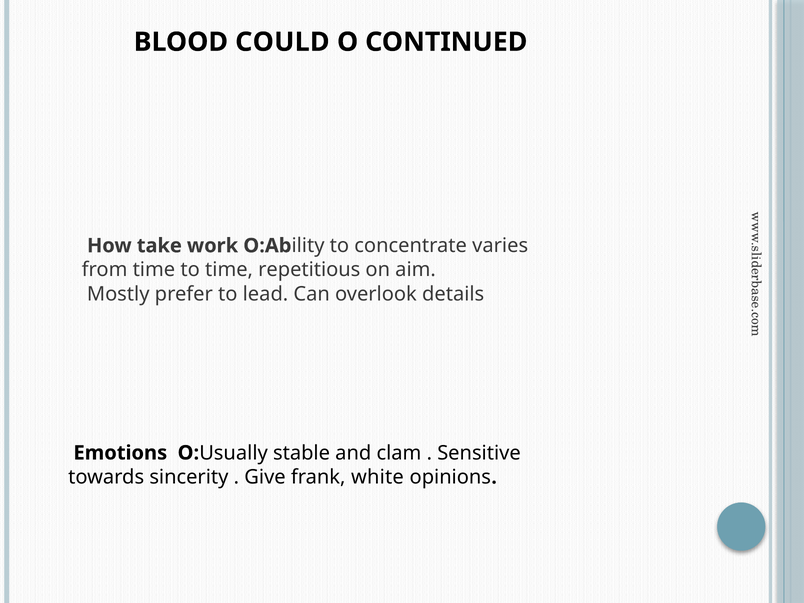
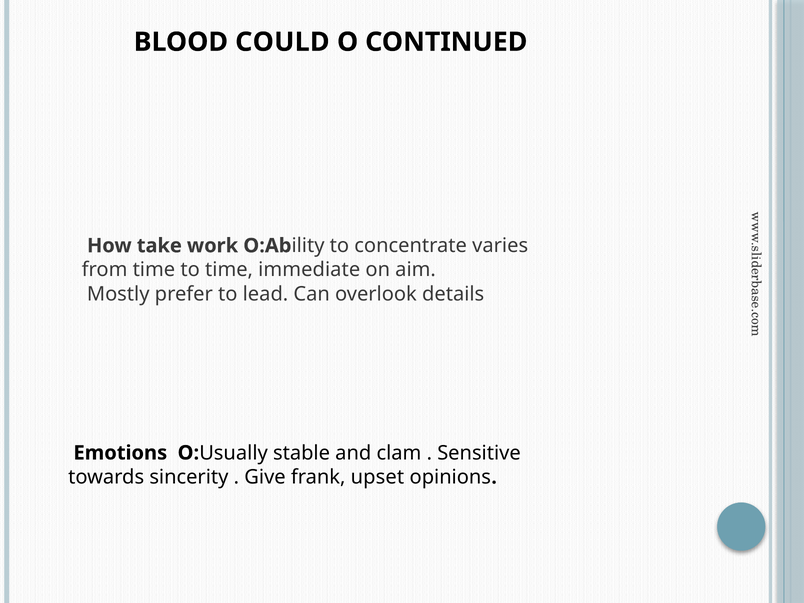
repetitious: repetitious -> immediate (309, 270)
white: white -> upset (377, 477)
